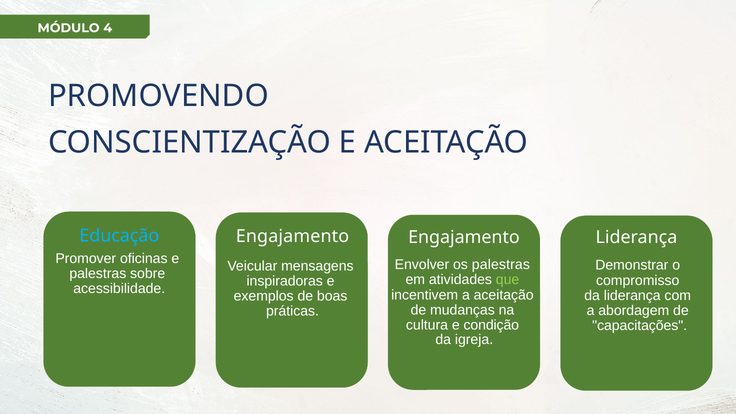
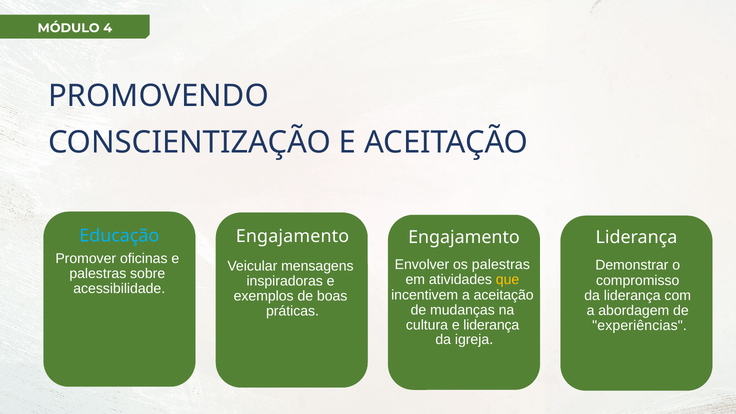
que colour: light green -> yellow (508, 280)
e condição: condição -> liderança (491, 325)
capacitações: capacitações -> experiências (640, 326)
